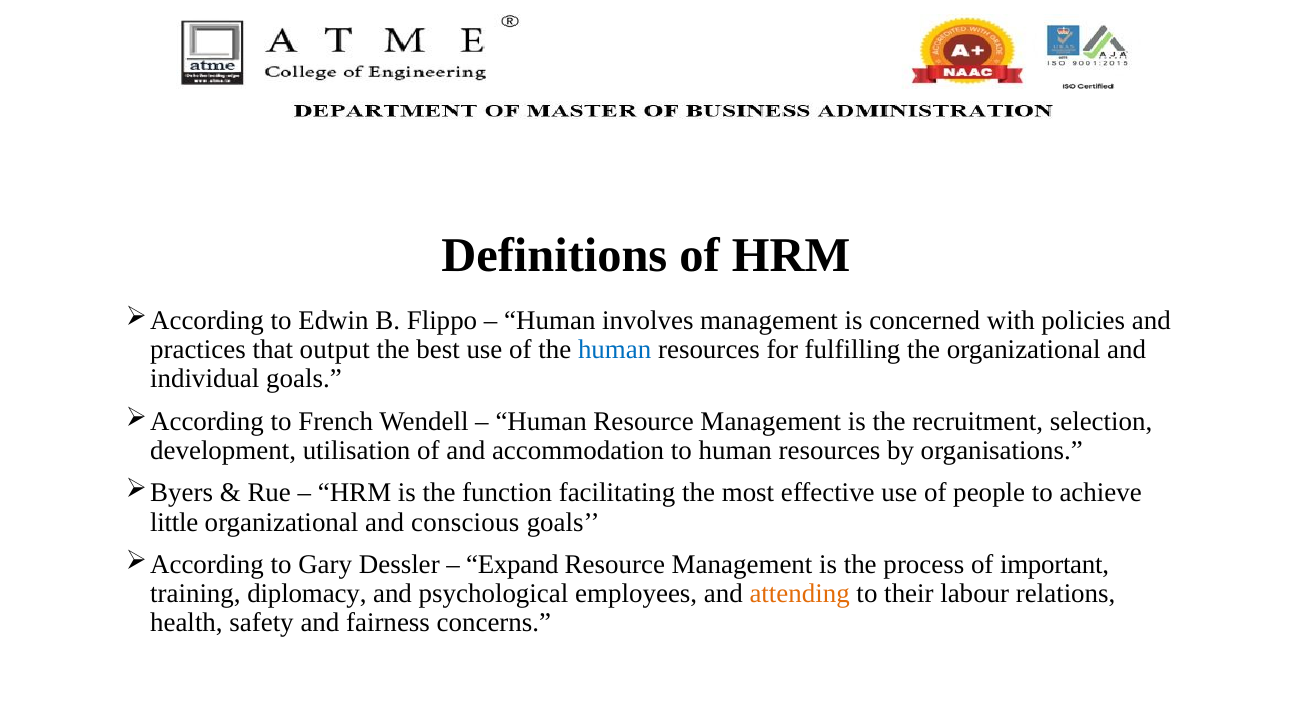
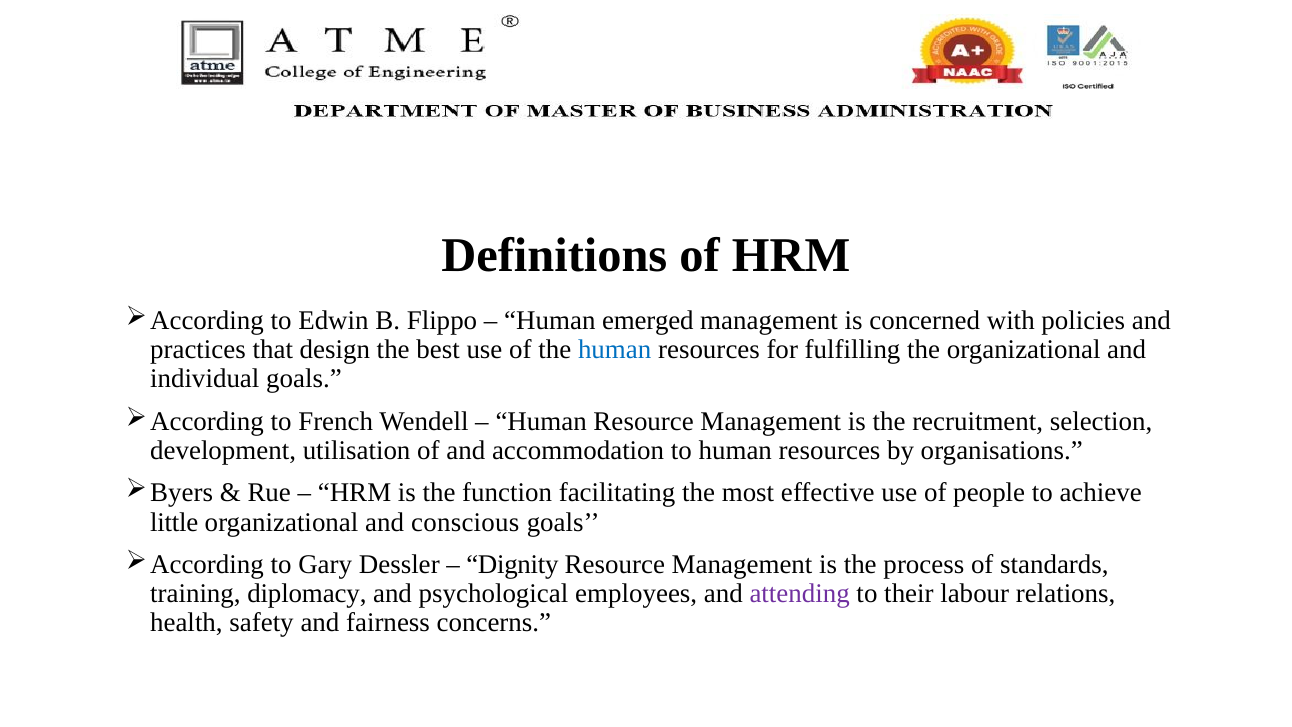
involves: involves -> emerged (648, 320)
output: output -> design (335, 349)
Expand: Expand -> Dignity (512, 565)
important: important -> standards (1054, 565)
attending colour: orange -> purple (800, 594)
